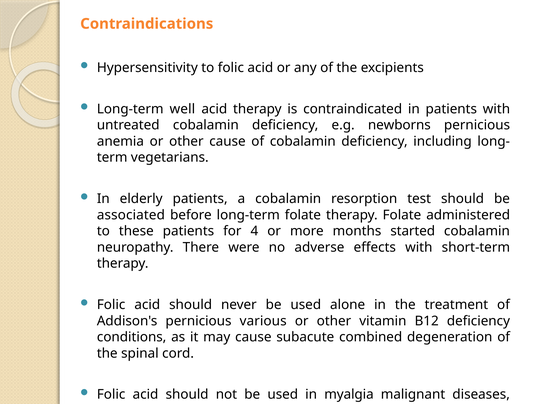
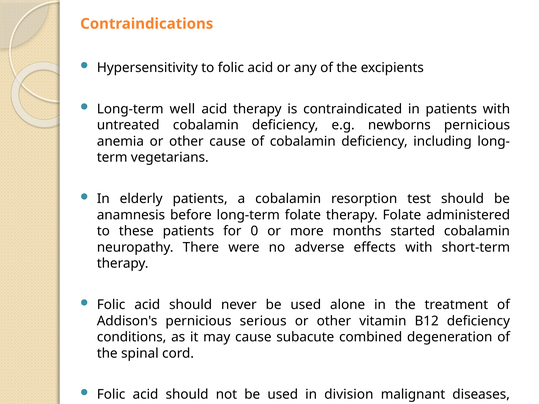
associated: associated -> anamnesis (131, 215)
4: 4 -> 0 (254, 231)
pernicious various: various -> serious (263, 321)
myalgia: myalgia -> division (349, 395)
